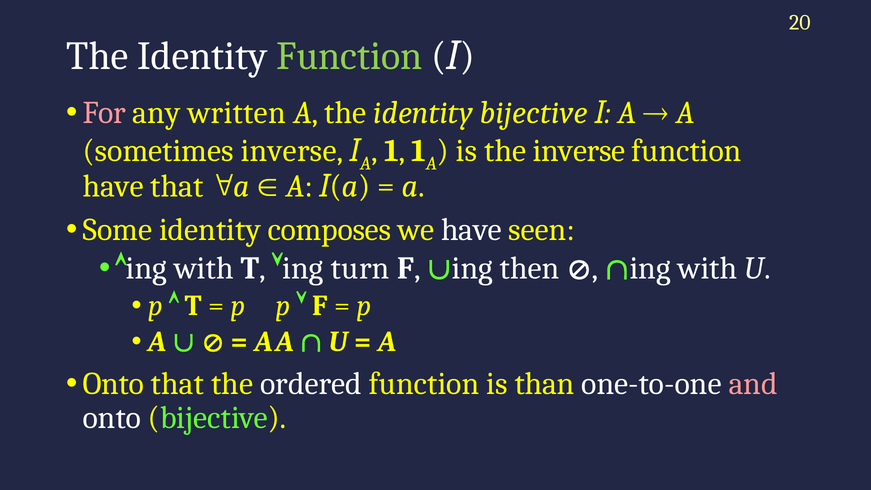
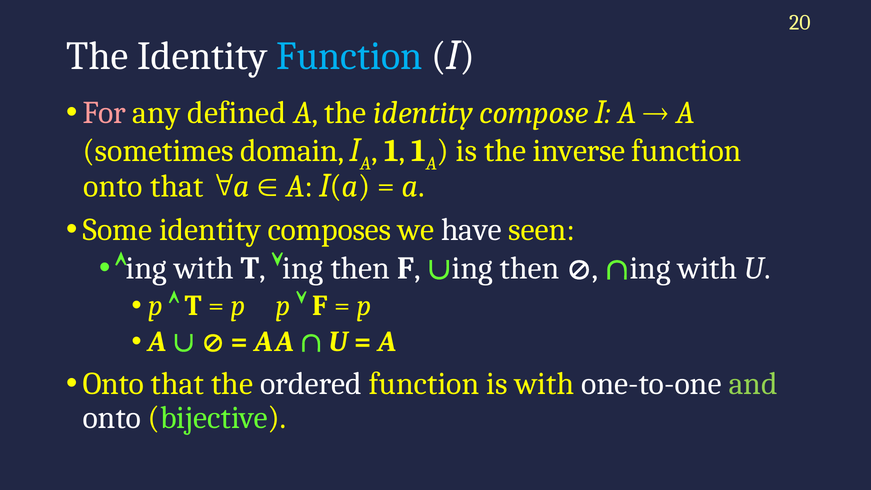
Function colour: light green -> light blue (349, 56)
written: written -> defined (237, 113)
identity bijective: bijective -> compose (534, 113)
sometimes inverse: inverse -> domain (292, 151)
have: have -> onto (113, 186)
turn: turn -> then (360, 268)
is than: than -> with (544, 384)
and colour: pink -> light green (753, 384)
